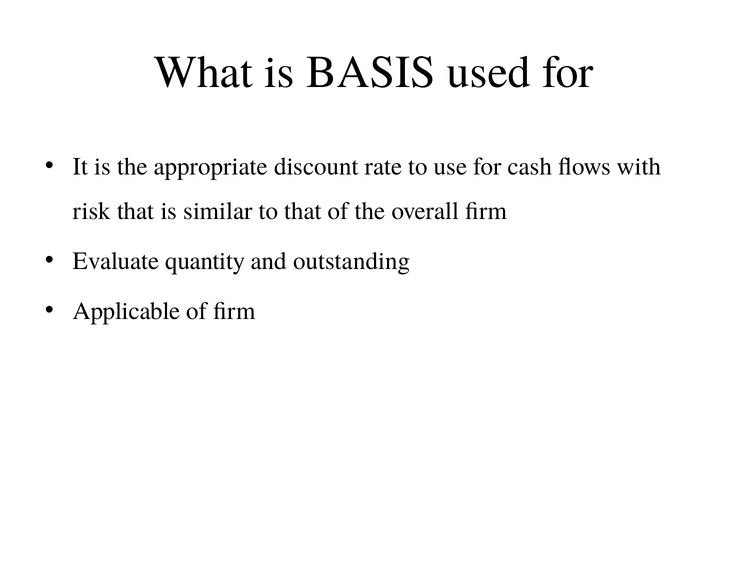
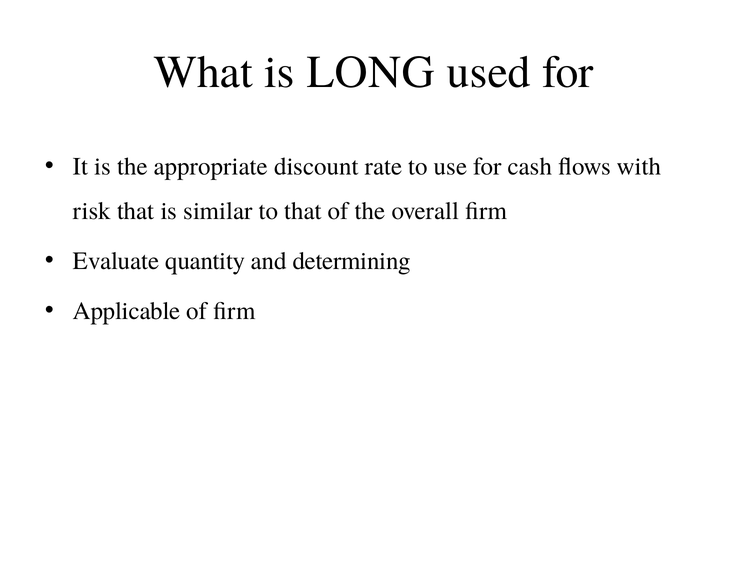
BASIS: BASIS -> LONG (371, 72)
outstanding: outstanding -> determining (352, 261)
